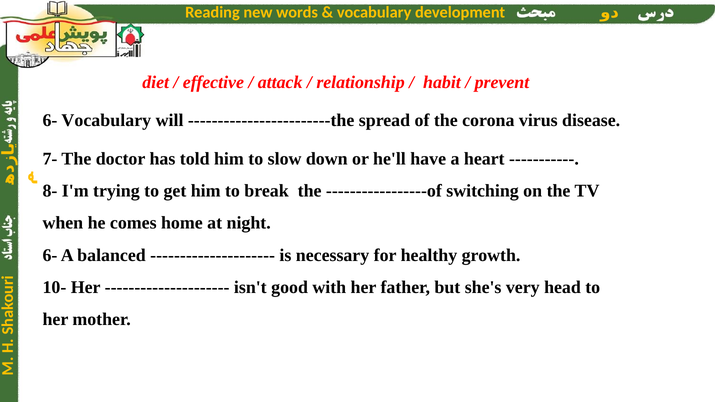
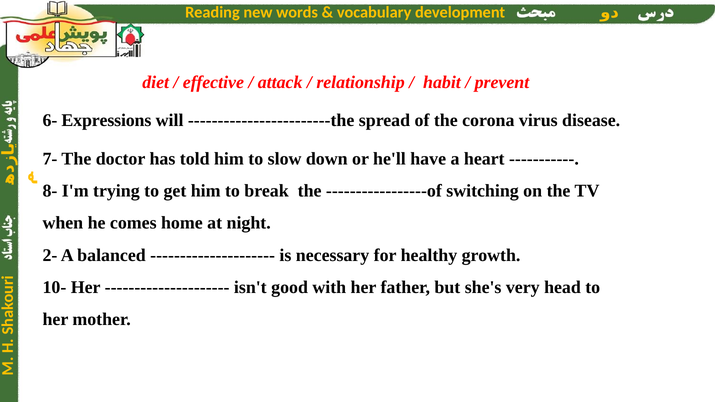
6- Vocabulary: Vocabulary -> Expressions (106, 121)
6-: 6- -> 2- (50, 255)
